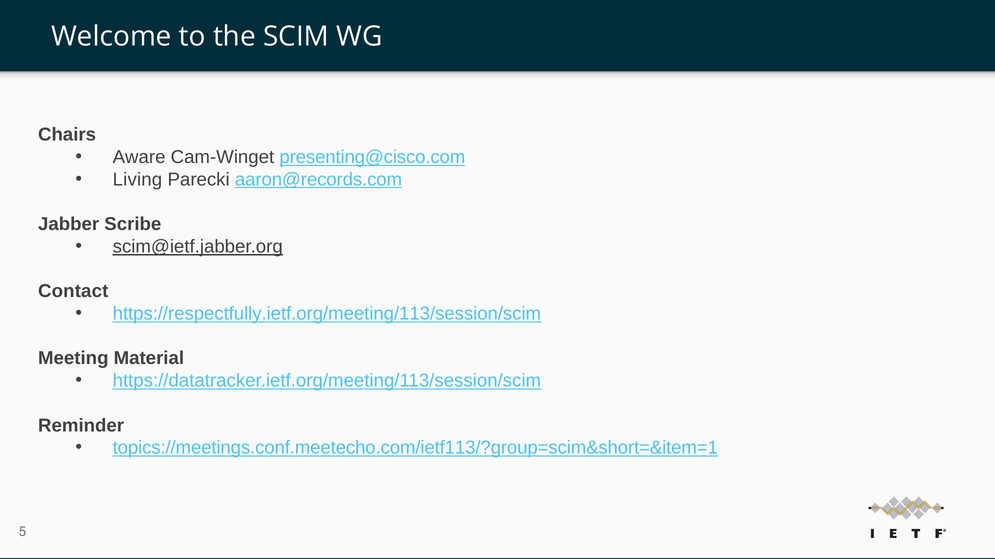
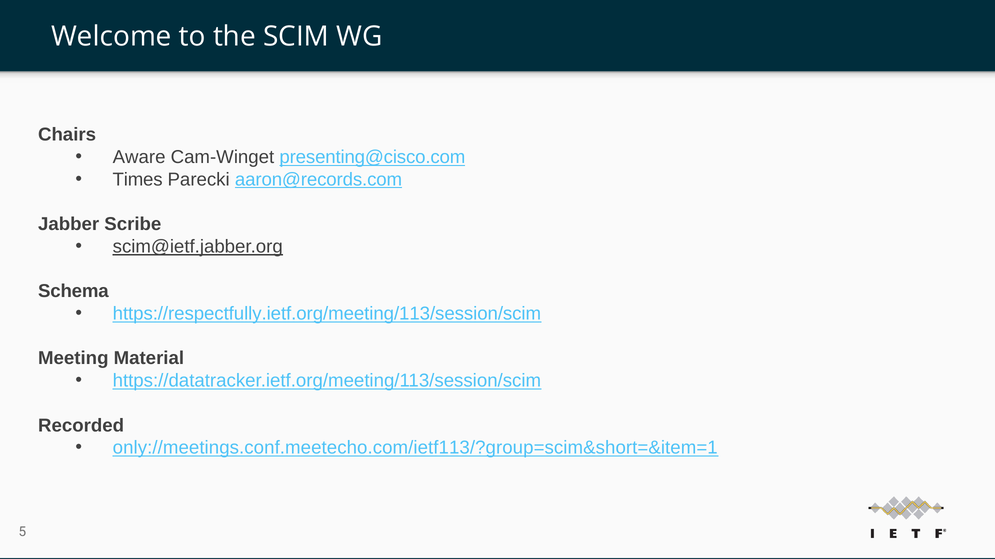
Living: Living -> Times (138, 180)
Contact: Contact -> Schema (73, 292)
Reminder: Reminder -> Recorded (81, 426)
topics://meetings.conf.meetecho.com/ietf113/?group=scim&short=&item=1: topics://meetings.conf.meetecho.com/ietf113/?group=scim&short=&item=1 -> only://meetings.conf.meetecho.com/ietf113/?group=scim&short=&item=1 (415, 448)
